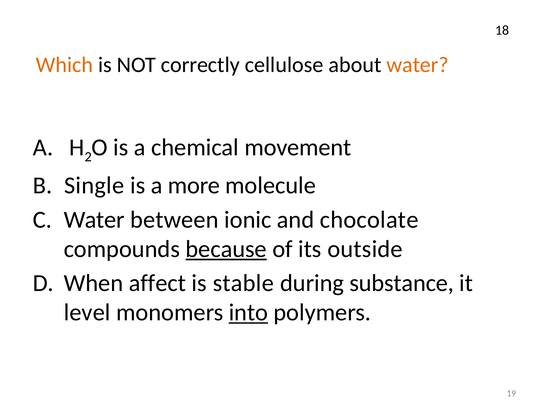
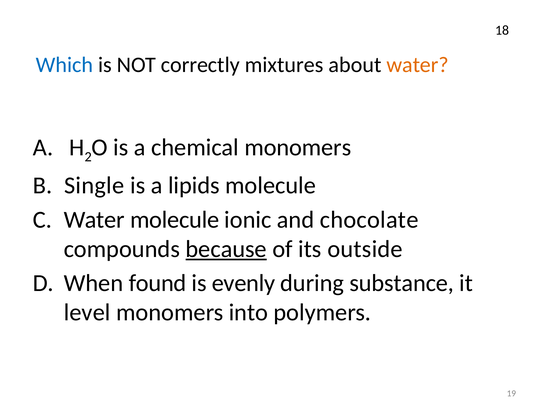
Which colour: orange -> blue (65, 65)
cellulose: cellulose -> mixtures (284, 65)
chemical movement: movement -> monomers (298, 147)
more: more -> lipids (194, 185)
Water between: between -> molecule (175, 220)
affect: affect -> found (158, 283)
stable: stable -> evenly (243, 283)
into underline: present -> none (248, 312)
